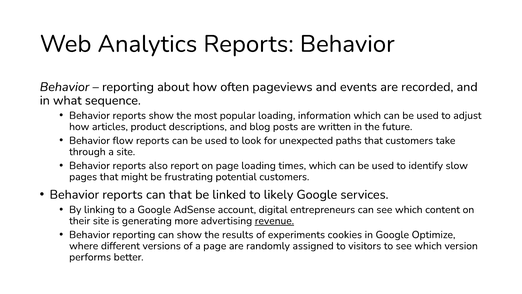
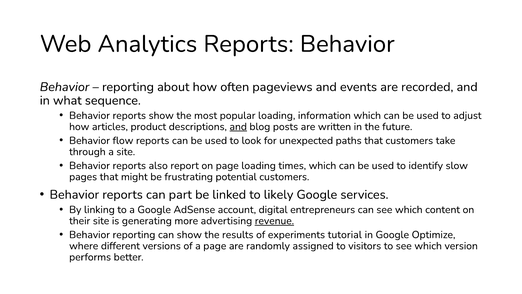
and underline: none -> present (238, 127)
can that: that -> part (180, 194)
cookies: cookies -> tutorial (345, 234)
